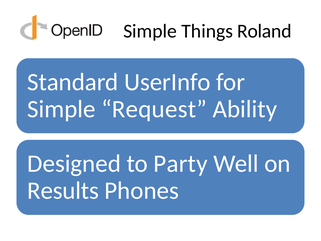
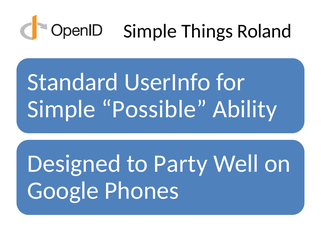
Request: Request -> Possible (154, 109)
Results: Results -> Google (63, 191)
